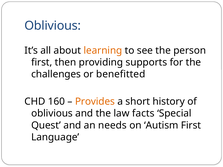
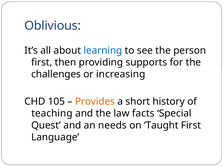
learning colour: orange -> blue (103, 50)
benefitted: benefitted -> increasing (121, 74)
160: 160 -> 105 (56, 102)
oblivious: oblivious -> teaching (52, 114)
Autism: Autism -> Taught (161, 125)
